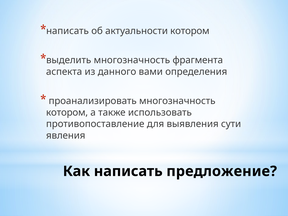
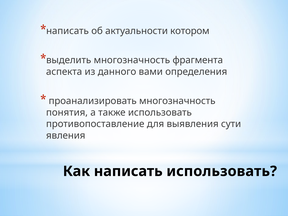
котором: котором -> понятия (67, 113)
написать предложение: предложение -> использовать (222, 171)
